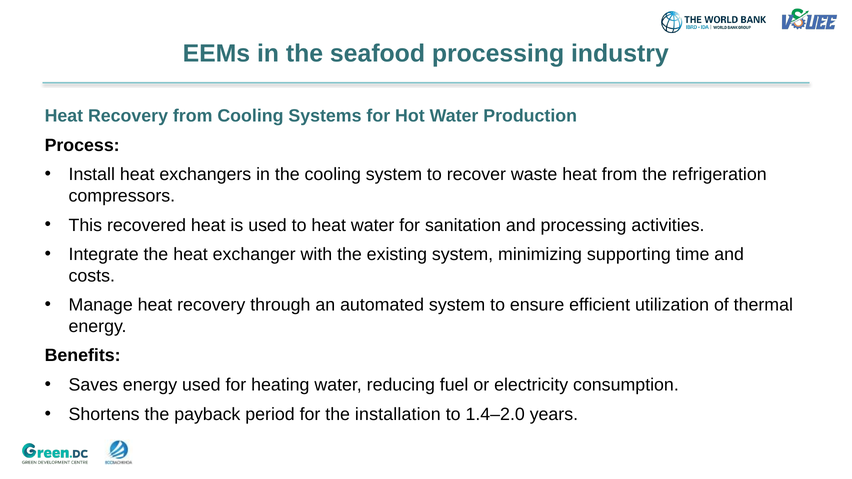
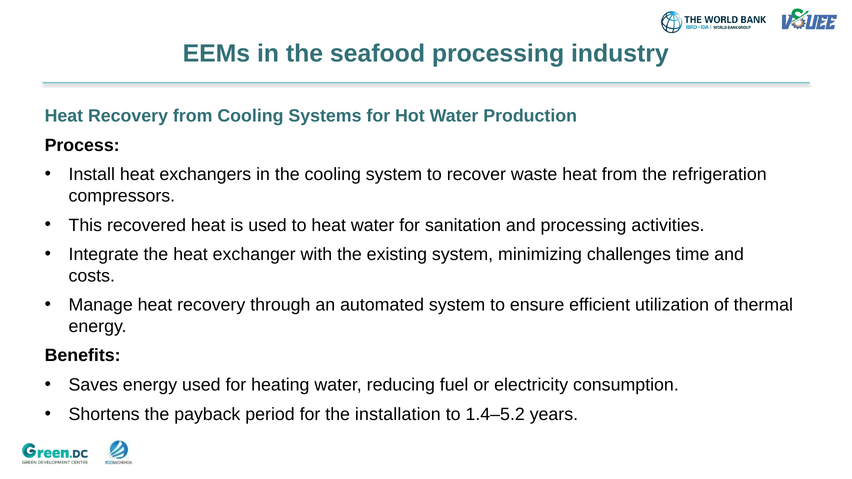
supporting: supporting -> challenges (629, 255)
1.4–2.0: 1.4–2.0 -> 1.4–5.2 (495, 414)
